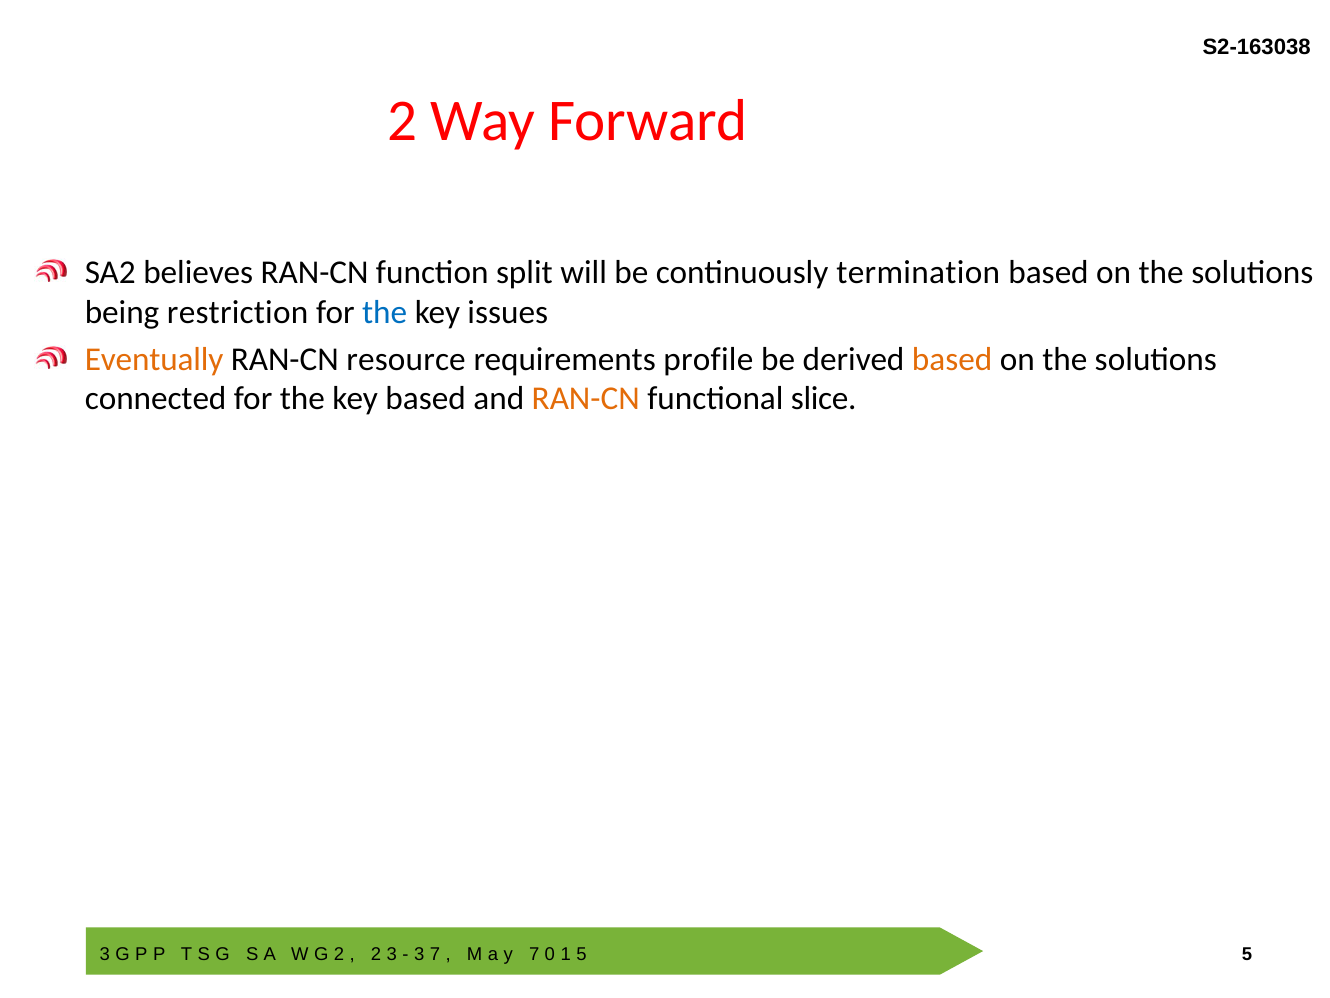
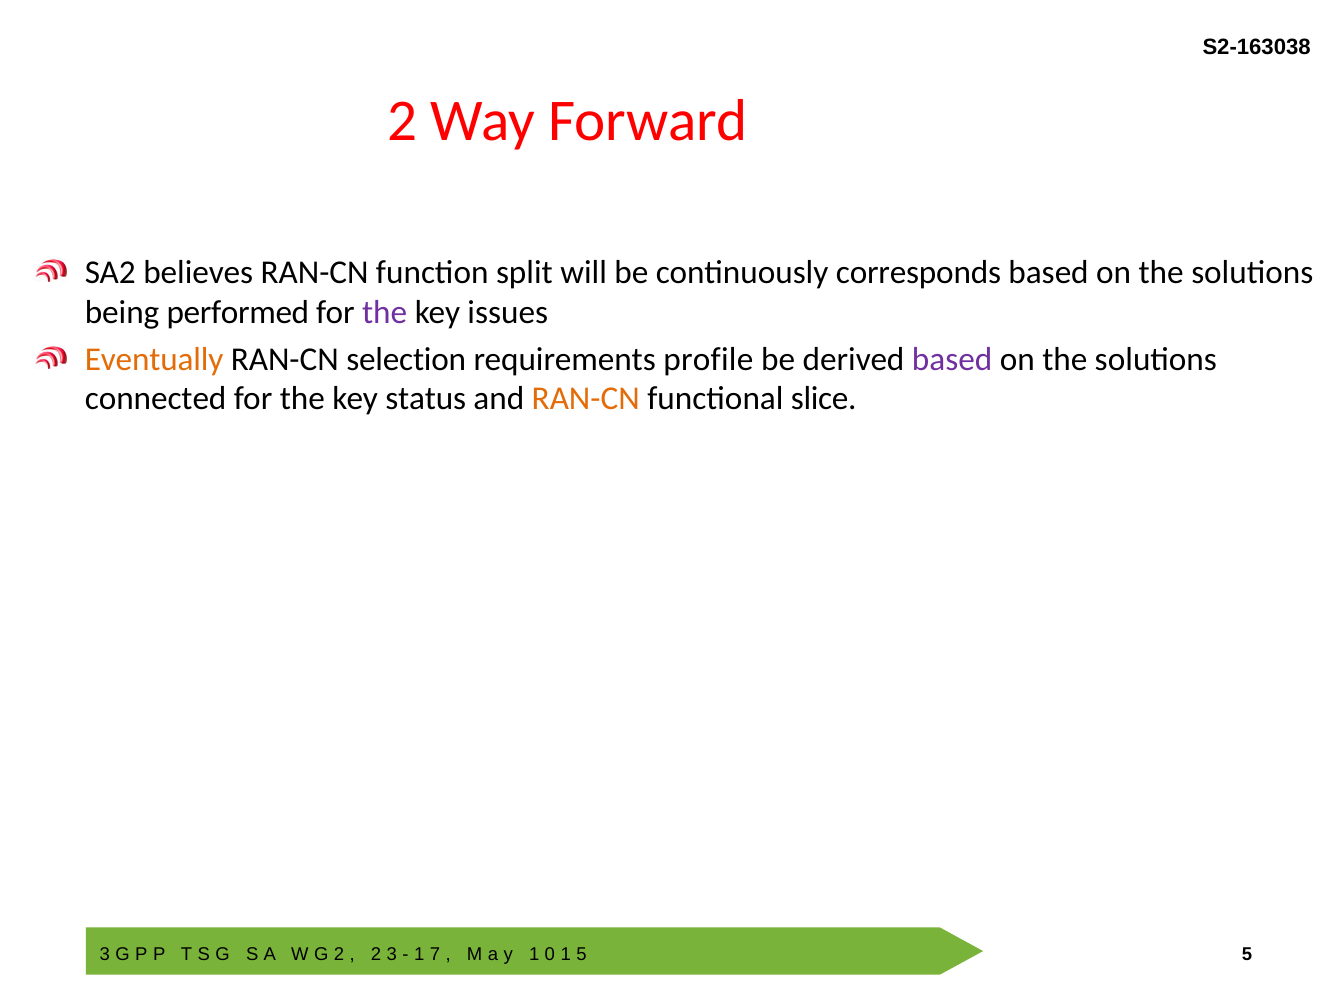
termination: termination -> corresponds (919, 272)
restriction: restriction -> performed (238, 312)
the colour: blue -> purple (385, 312)
resource: resource -> selection (406, 359)
based colour: orange -> purple (952, 359)
key based: based -> status (426, 399)
3: 3 -> 1 (419, 954)
7: 7 -> 1 (534, 954)
